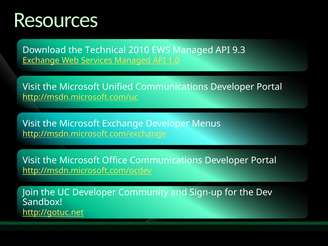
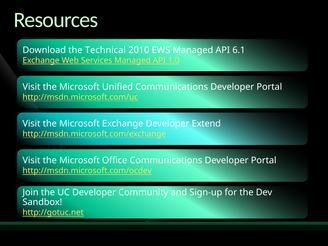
9.3: 9.3 -> 6.1 (239, 50)
Menus: Menus -> Extend (206, 124)
